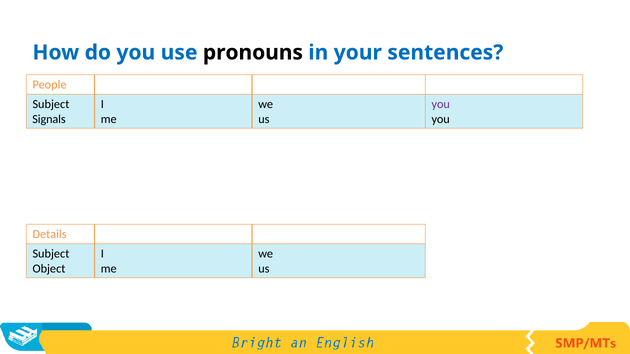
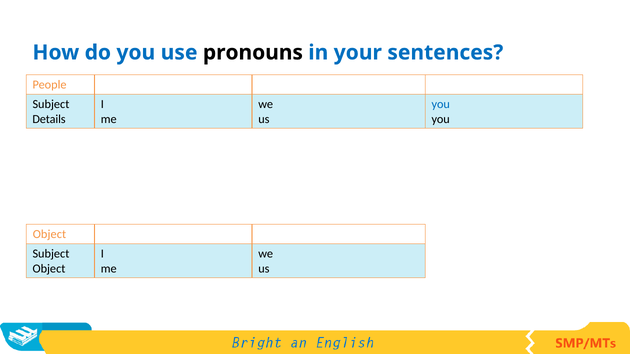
you colour: purple -> blue (441, 104)
Signals: Signals -> Details (49, 119)
Details: Details -> Object (49, 234)
